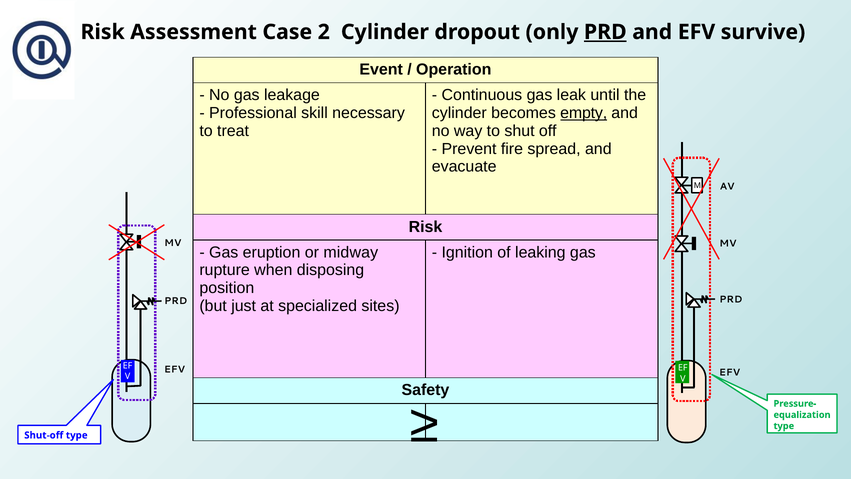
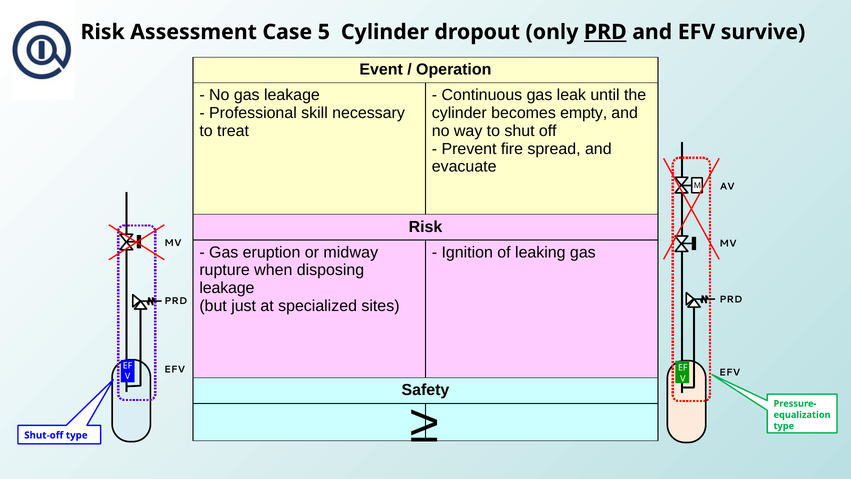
2: 2 -> 5 (324, 32)
empty underline: present -> none (584, 113)
position: position -> leakage (227, 288)
